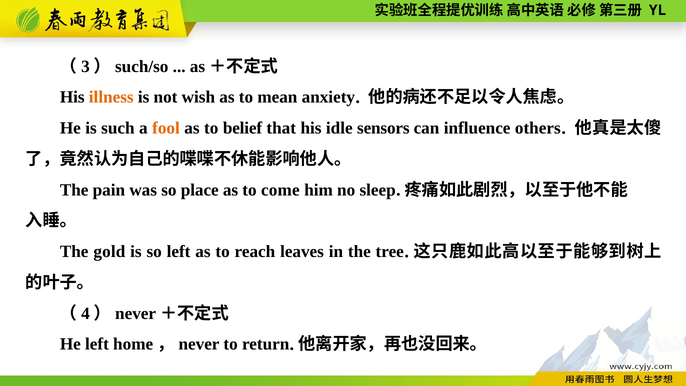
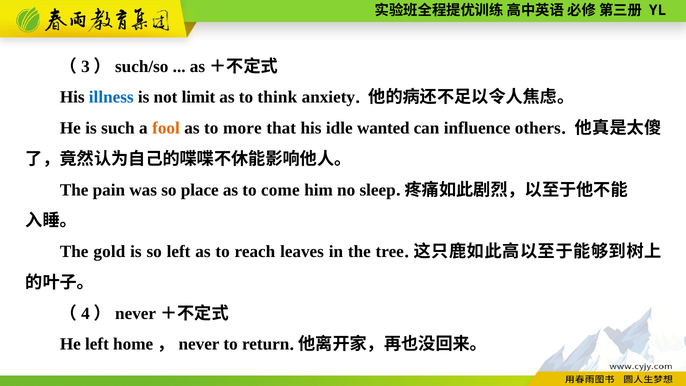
illness colour: orange -> blue (111, 97)
wish: wish -> limit (198, 97)
mean: mean -> think (277, 97)
belief: belief -> more (242, 128)
sensors: sensors -> wanted (383, 128)
